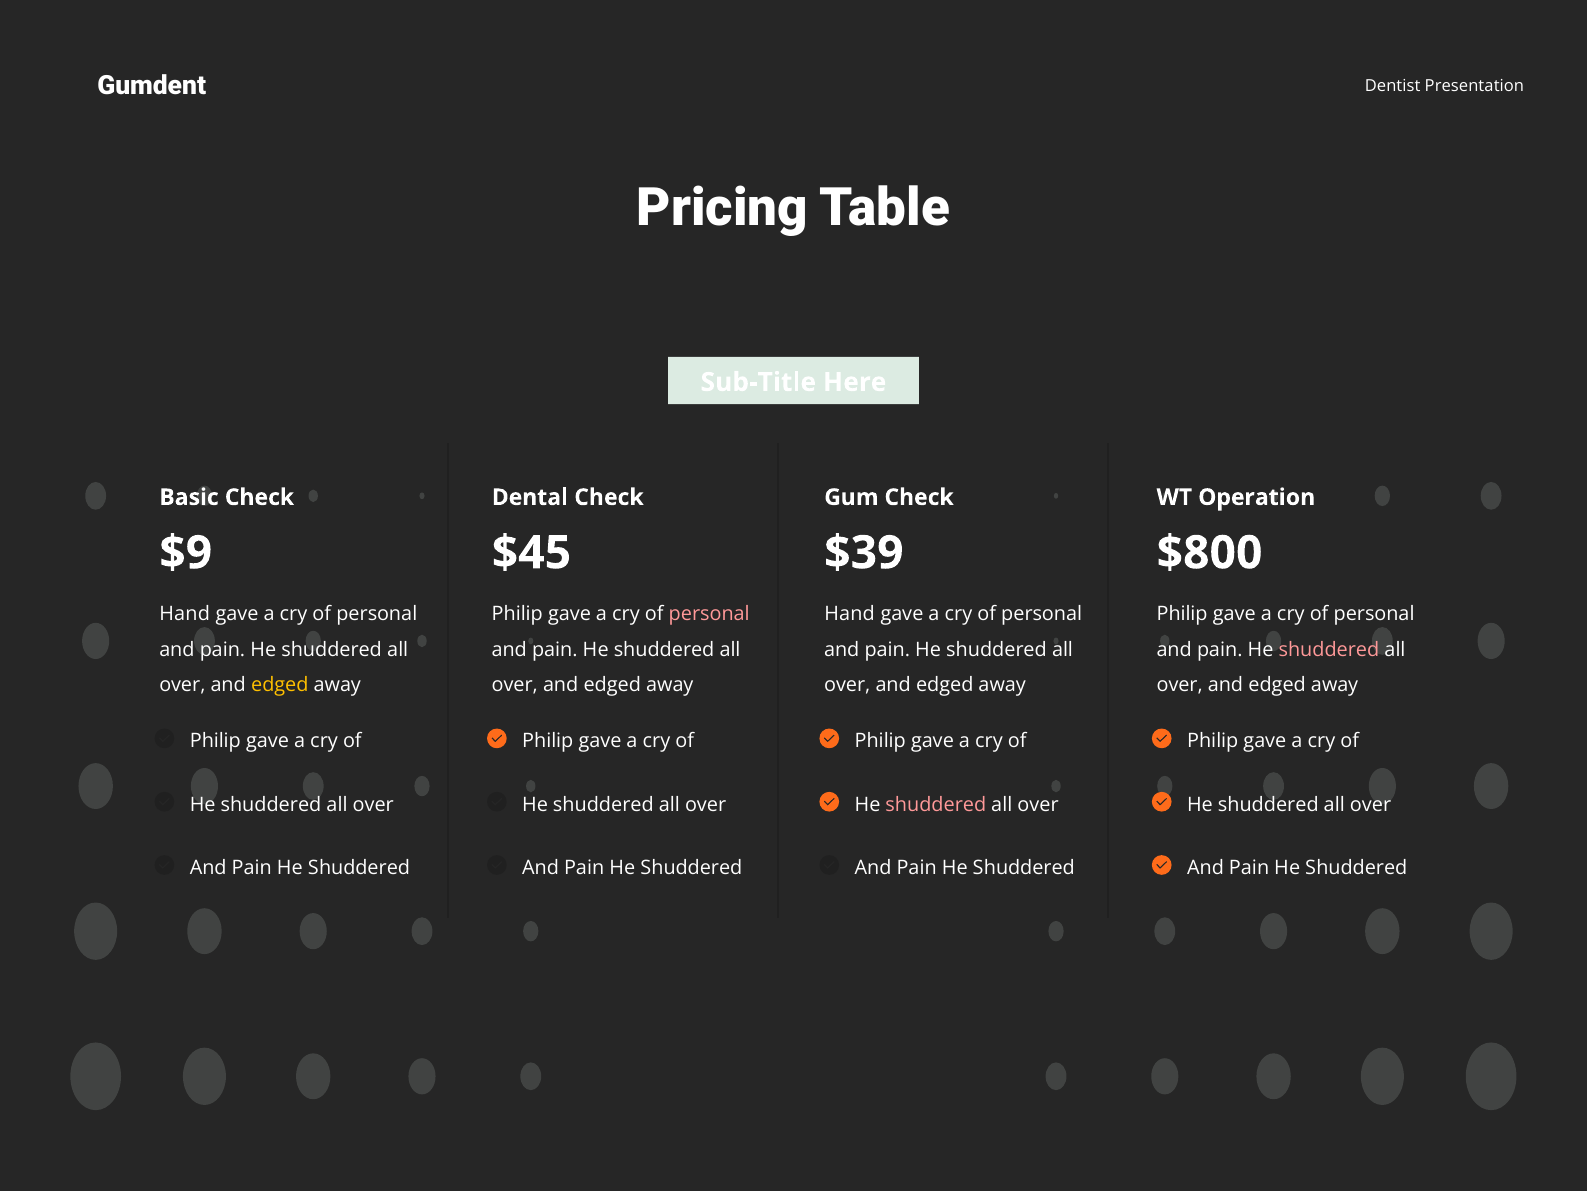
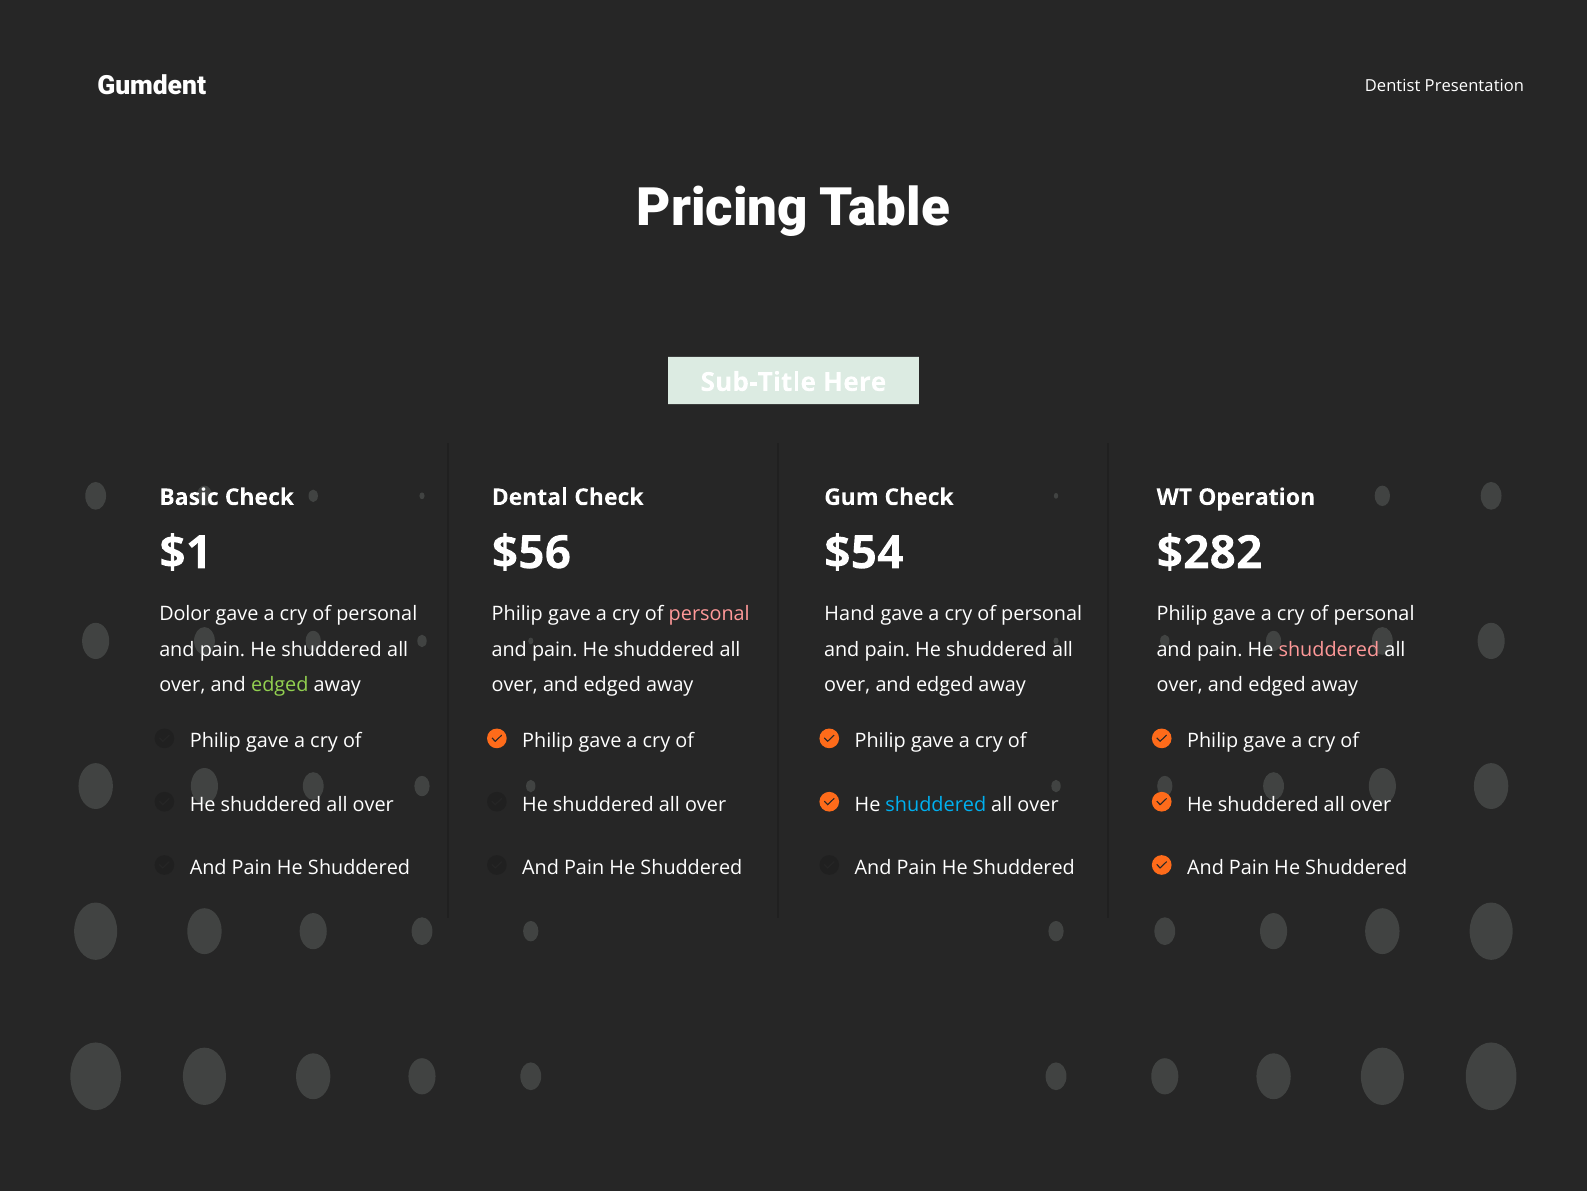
$9: $9 -> $1 (186, 553)
$45: $45 -> $56 (531, 553)
$39: $39 -> $54 (864, 553)
$800: $800 -> $282 (1210, 553)
Hand: Hand -> Dolor (185, 613)
edged colour: yellow -> light green (280, 685)
shuddered colour: pink -> light blue (936, 804)
